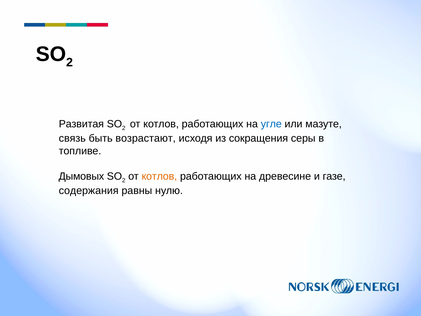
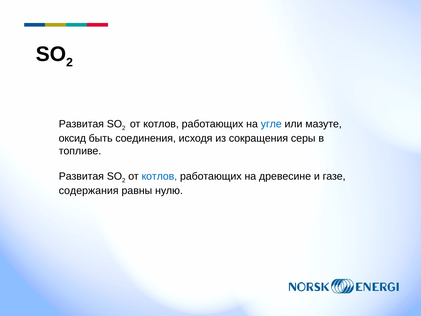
связь: связь -> оксид (72, 138)
возрастают: возрастают -> соединения (146, 138)
Дымовых: Дымовых -> Развитая (81, 176)
котлов colour: orange -> blue (159, 176)
